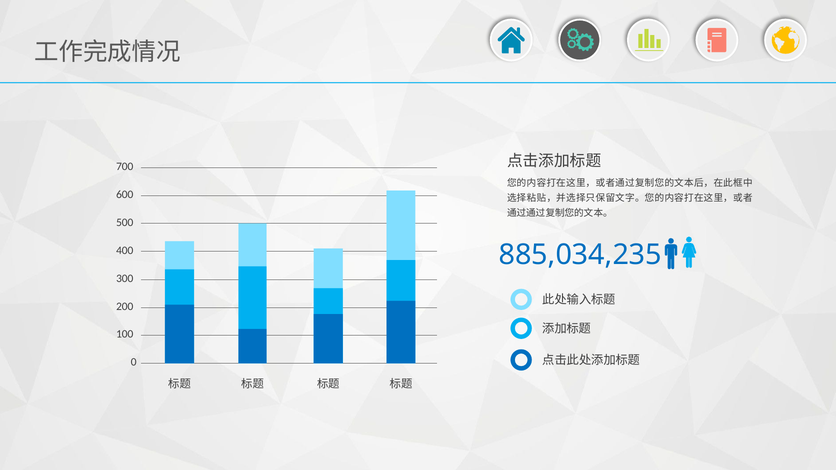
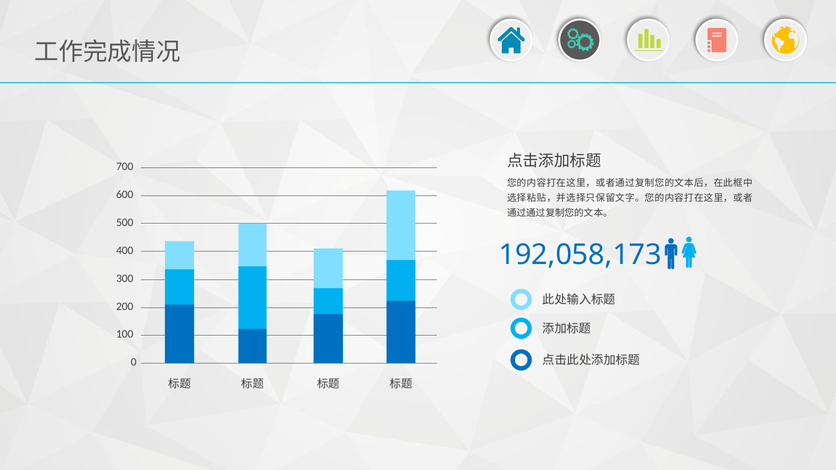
885,034,235: 885,034,235 -> 192,058,173 (580, 255)
